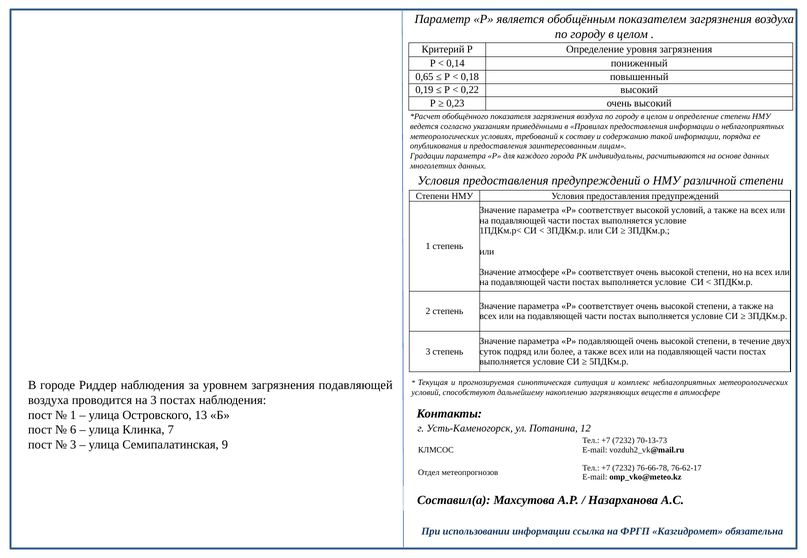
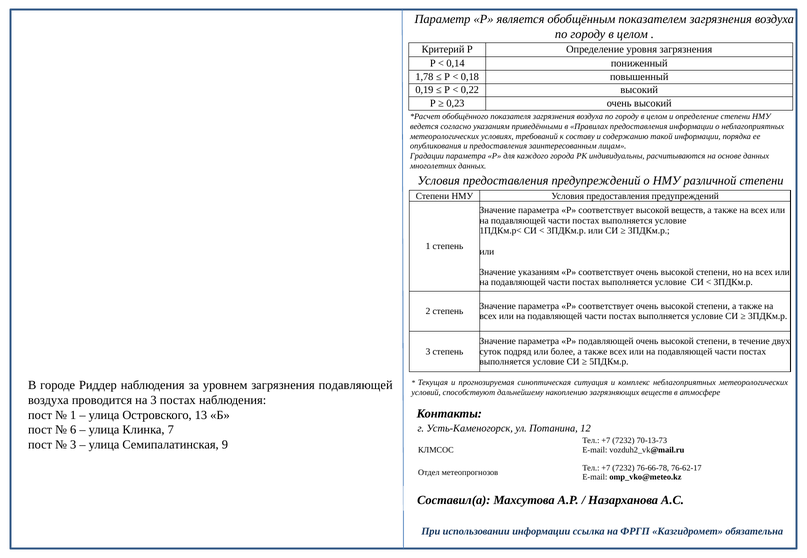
0,65: 0,65 -> 1,78 (424, 77)
высокой условий: условий -> веществ (688, 210)
Значение атмосфере: атмосфере -> указаниям (539, 272)
